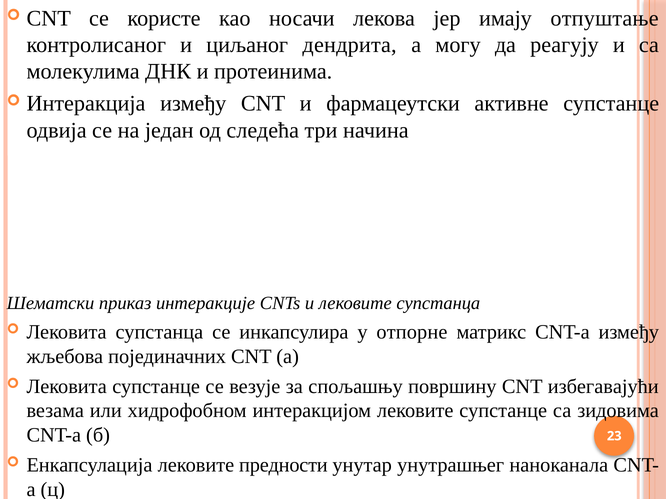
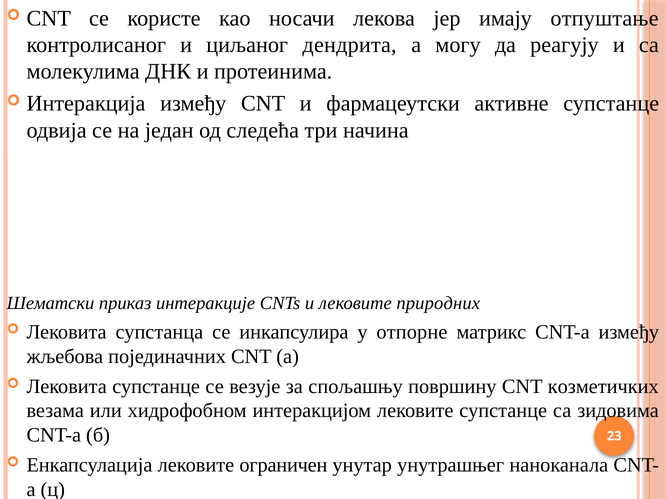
лековите супстанца: супстанца -> природних (438, 303)
избегавајући: избегавајући -> козметичких (603, 387)
предности: предности -> ограничен (283, 465)
